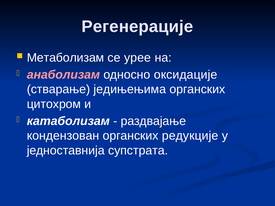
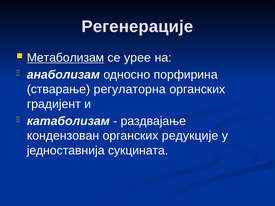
Метаболизам underline: none -> present (65, 58)
анаболизам colour: pink -> white (63, 75)
оксидације: оксидације -> порфирина (186, 75)
једињењима: једињењима -> регулаторна (130, 89)
цитохром: цитохром -> градијент (54, 104)
супстрата: супстрата -> сукцината (138, 151)
